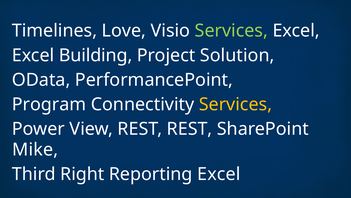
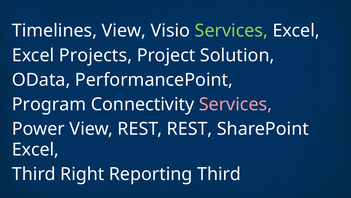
Timelines Love: Love -> View (124, 31)
Building: Building -> Projects (96, 55)
Services colour: yellow -> pink (235, 104)
Mike: Mike -> Excel (35, 149)
Reporting Excel: Excel -> Third (219, 174)
